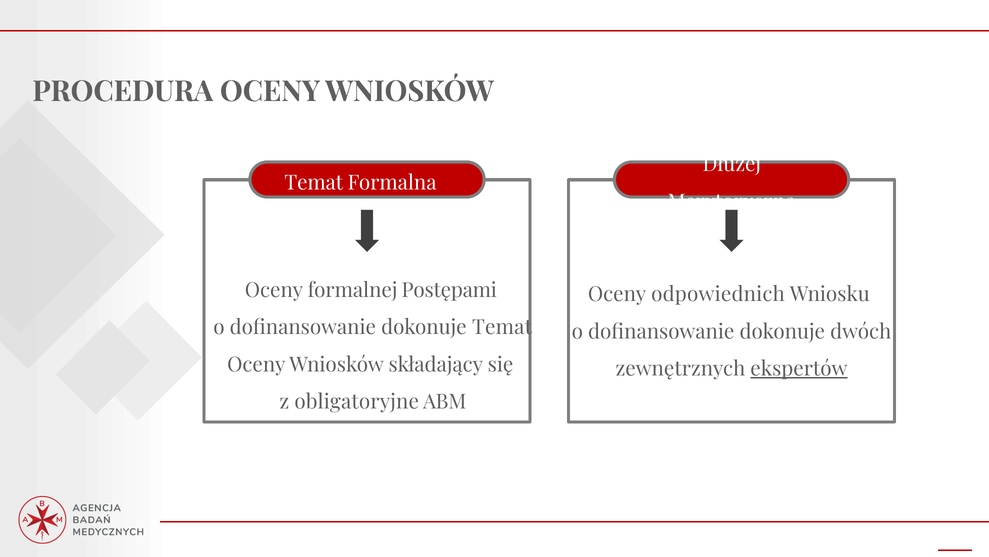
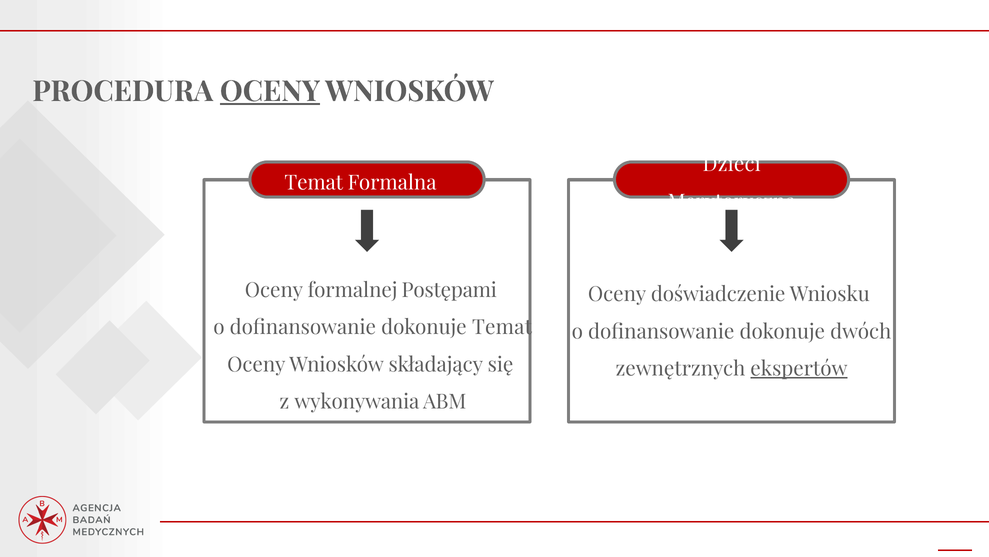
OCENY underline: none -> present (270, 91)
Dłużej: Dłużej -> Dzieci (732, 164)
odpowiednich: odpowiednich -> doświadczenie (718, 294)
obligatoryjne: obligatoryjne -> wykonywania (357, 401)
